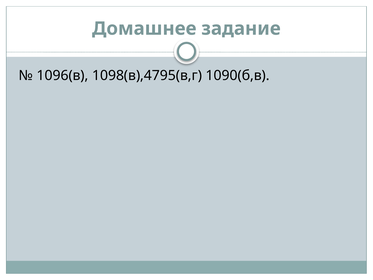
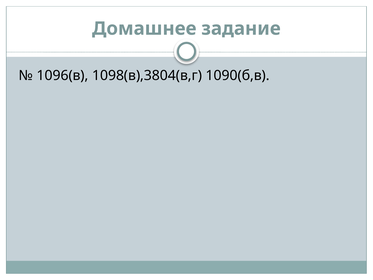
1098(в),4795(в,г: 1098(в),4795(в,г -> 1098(в),3804(в,г (147, 75)
